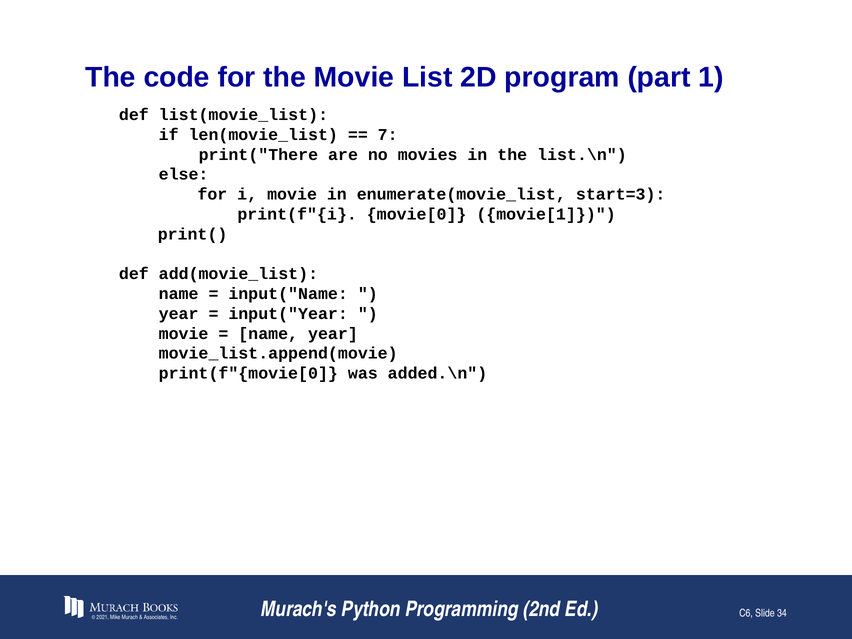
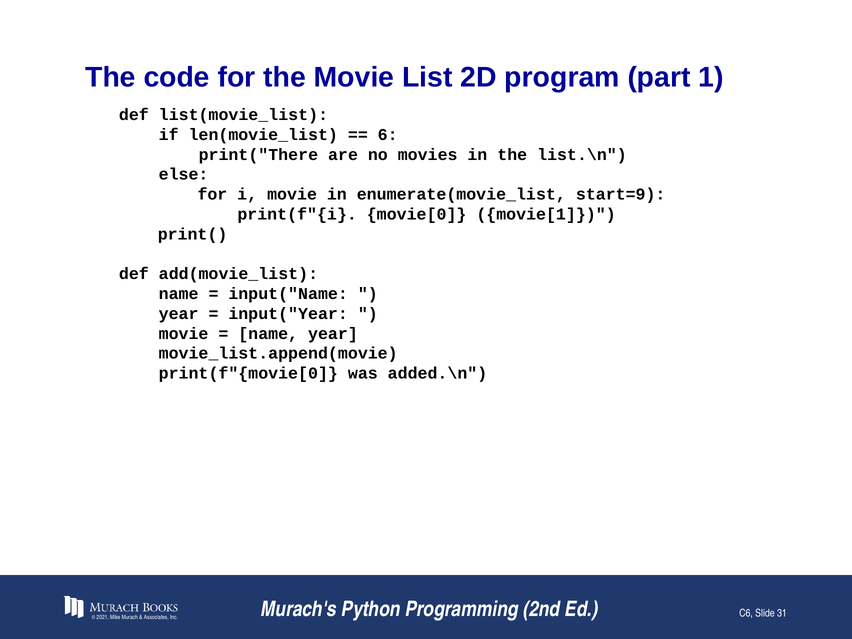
7: 7 -> 6 (388, 135)
start=3: start=3 -> start=9 (621, 194)
34: 34 -> 31 (782, 613)
